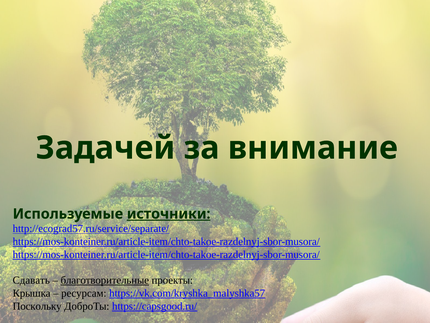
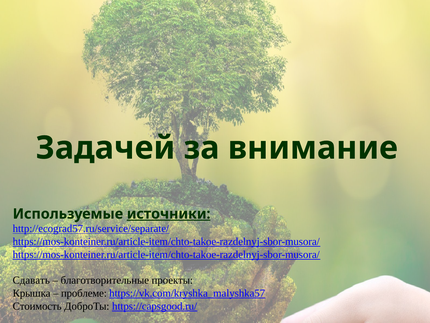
благотворительные underline: present -> none (105, 280)
ресурсам: ресурсам -> проблеме (84, 293)
Поскольку: Поскольку -> Стоимость (37, 306)
